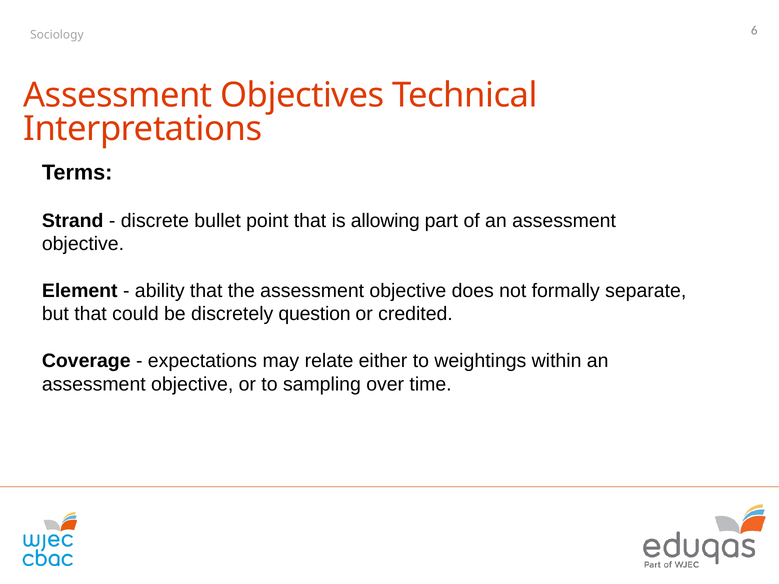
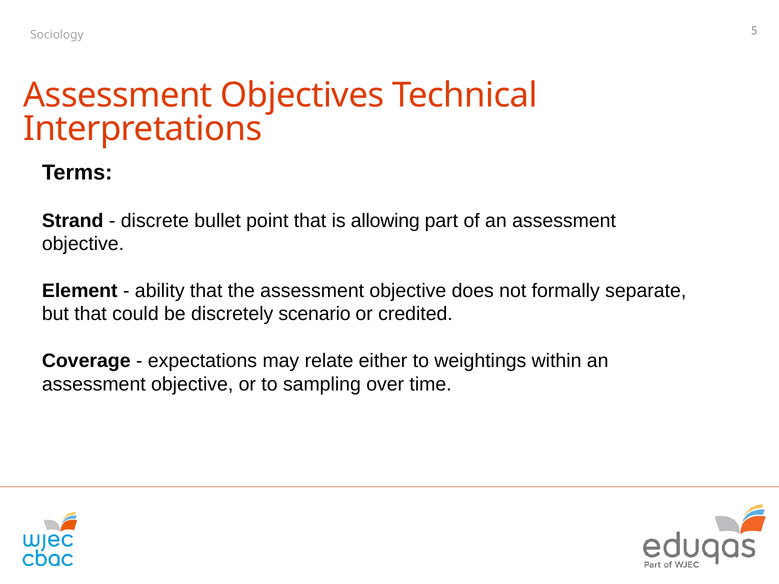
6: 6 -> 5 (754, 30)
question: question -> scenario (315, 314)
